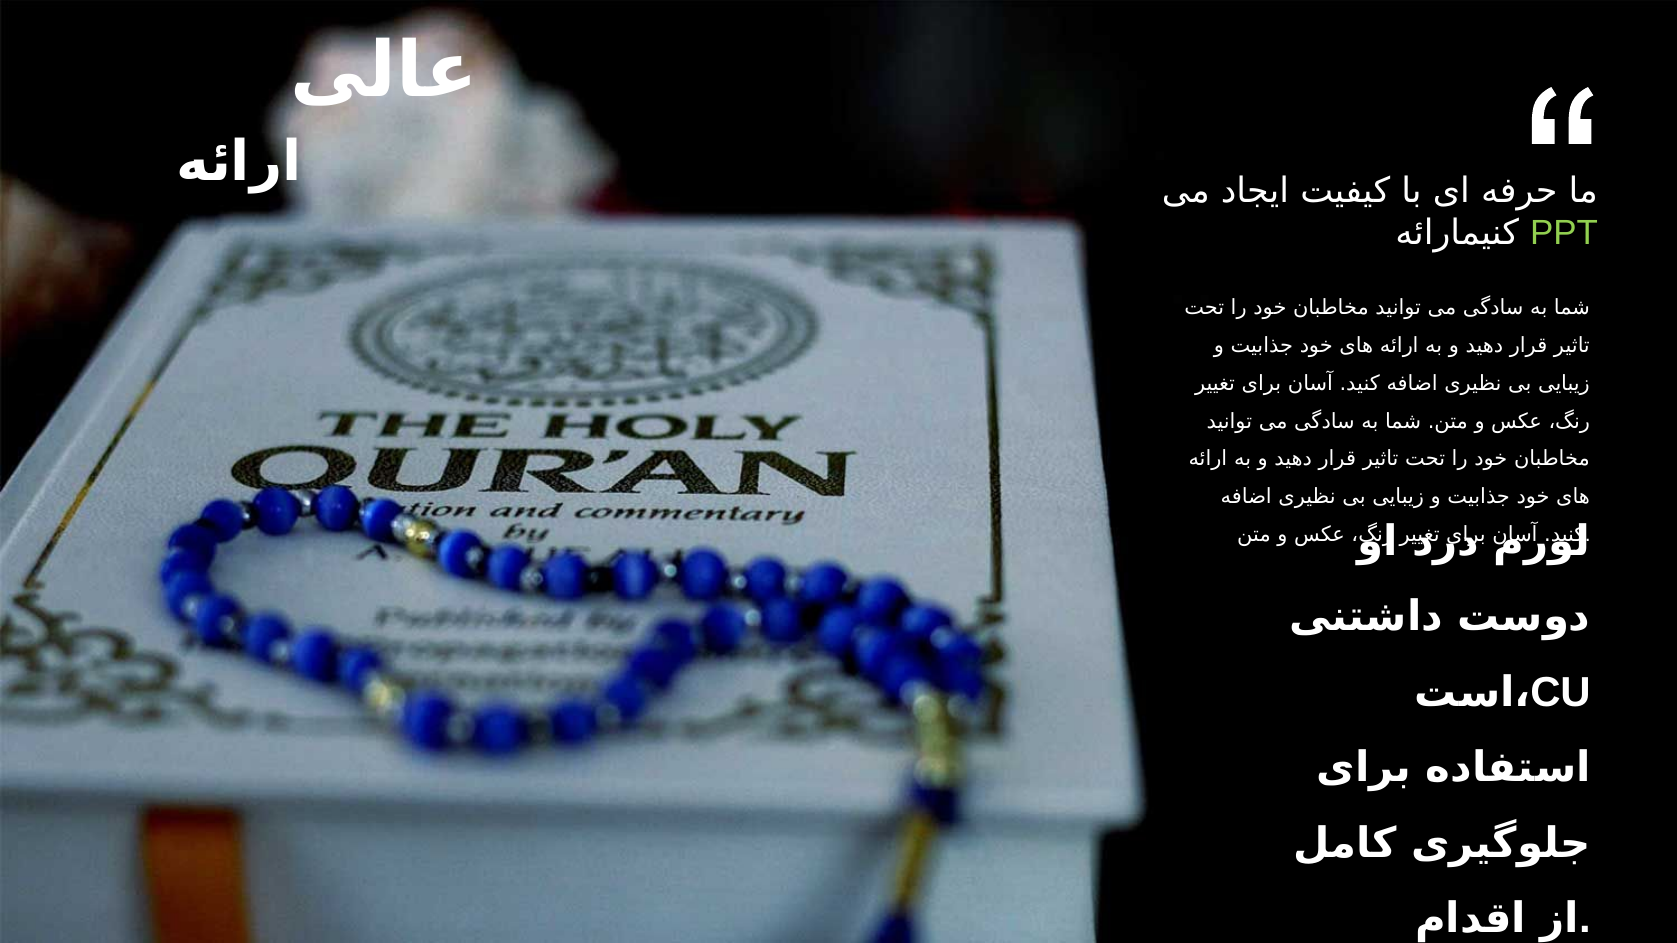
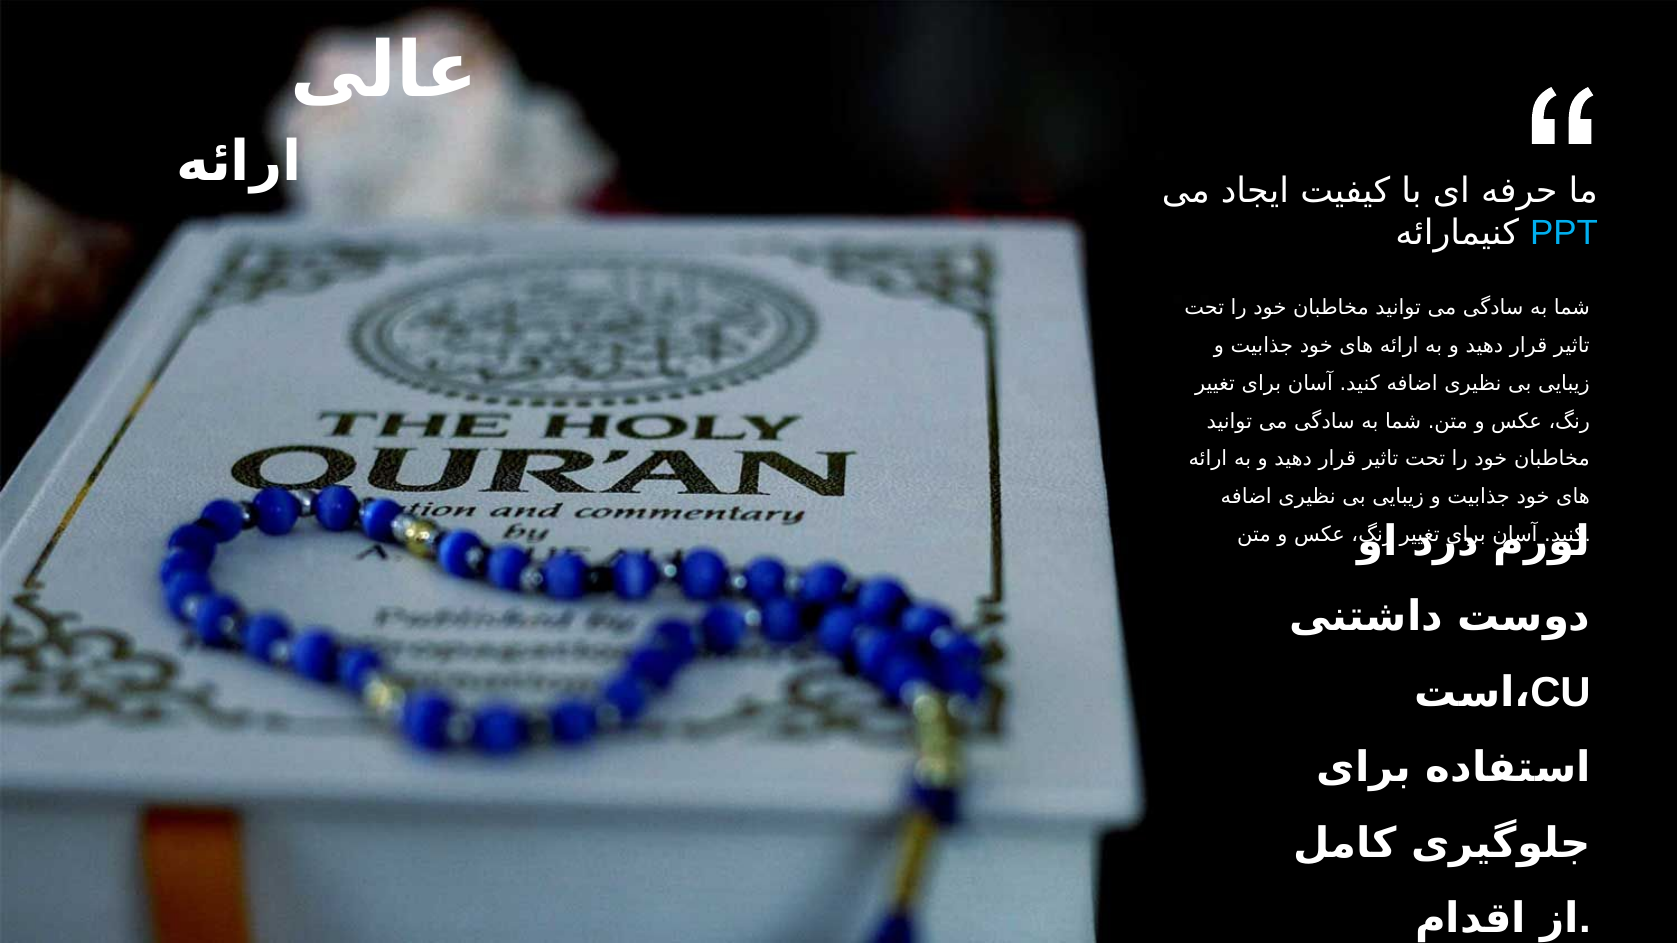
PPT colour: light green -> light blue (1564, 233)
